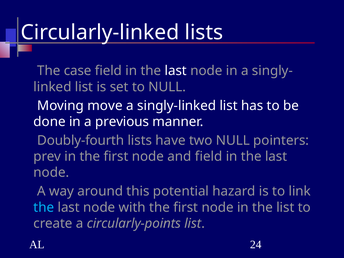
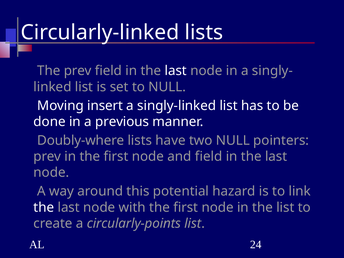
The case: case -> prev (78, 71)
move: move -> insert (105, 106)
Doubly-fourth: Doubly-fourth -> Doubly-where (81, 140)
the colour: light blue -> white (44, 207)
